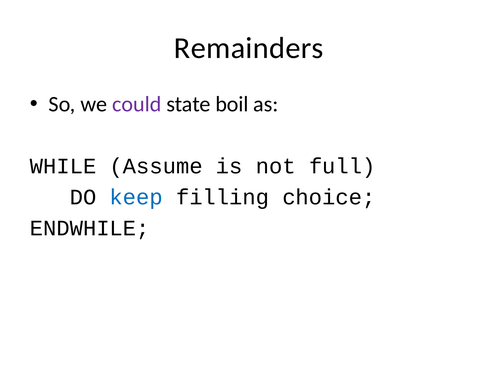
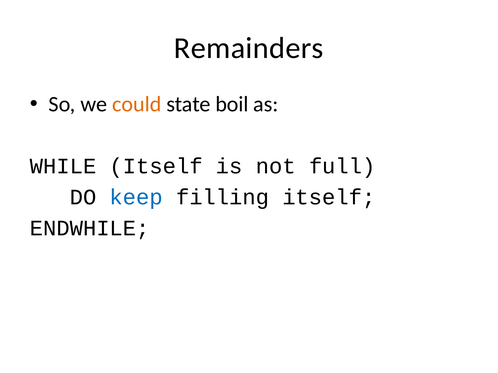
could colour: purple -> orange (137, 104)
WHILE Assume: Assume -> Itself (156, 166)
filling choice: choice -> itself (329, 197)
